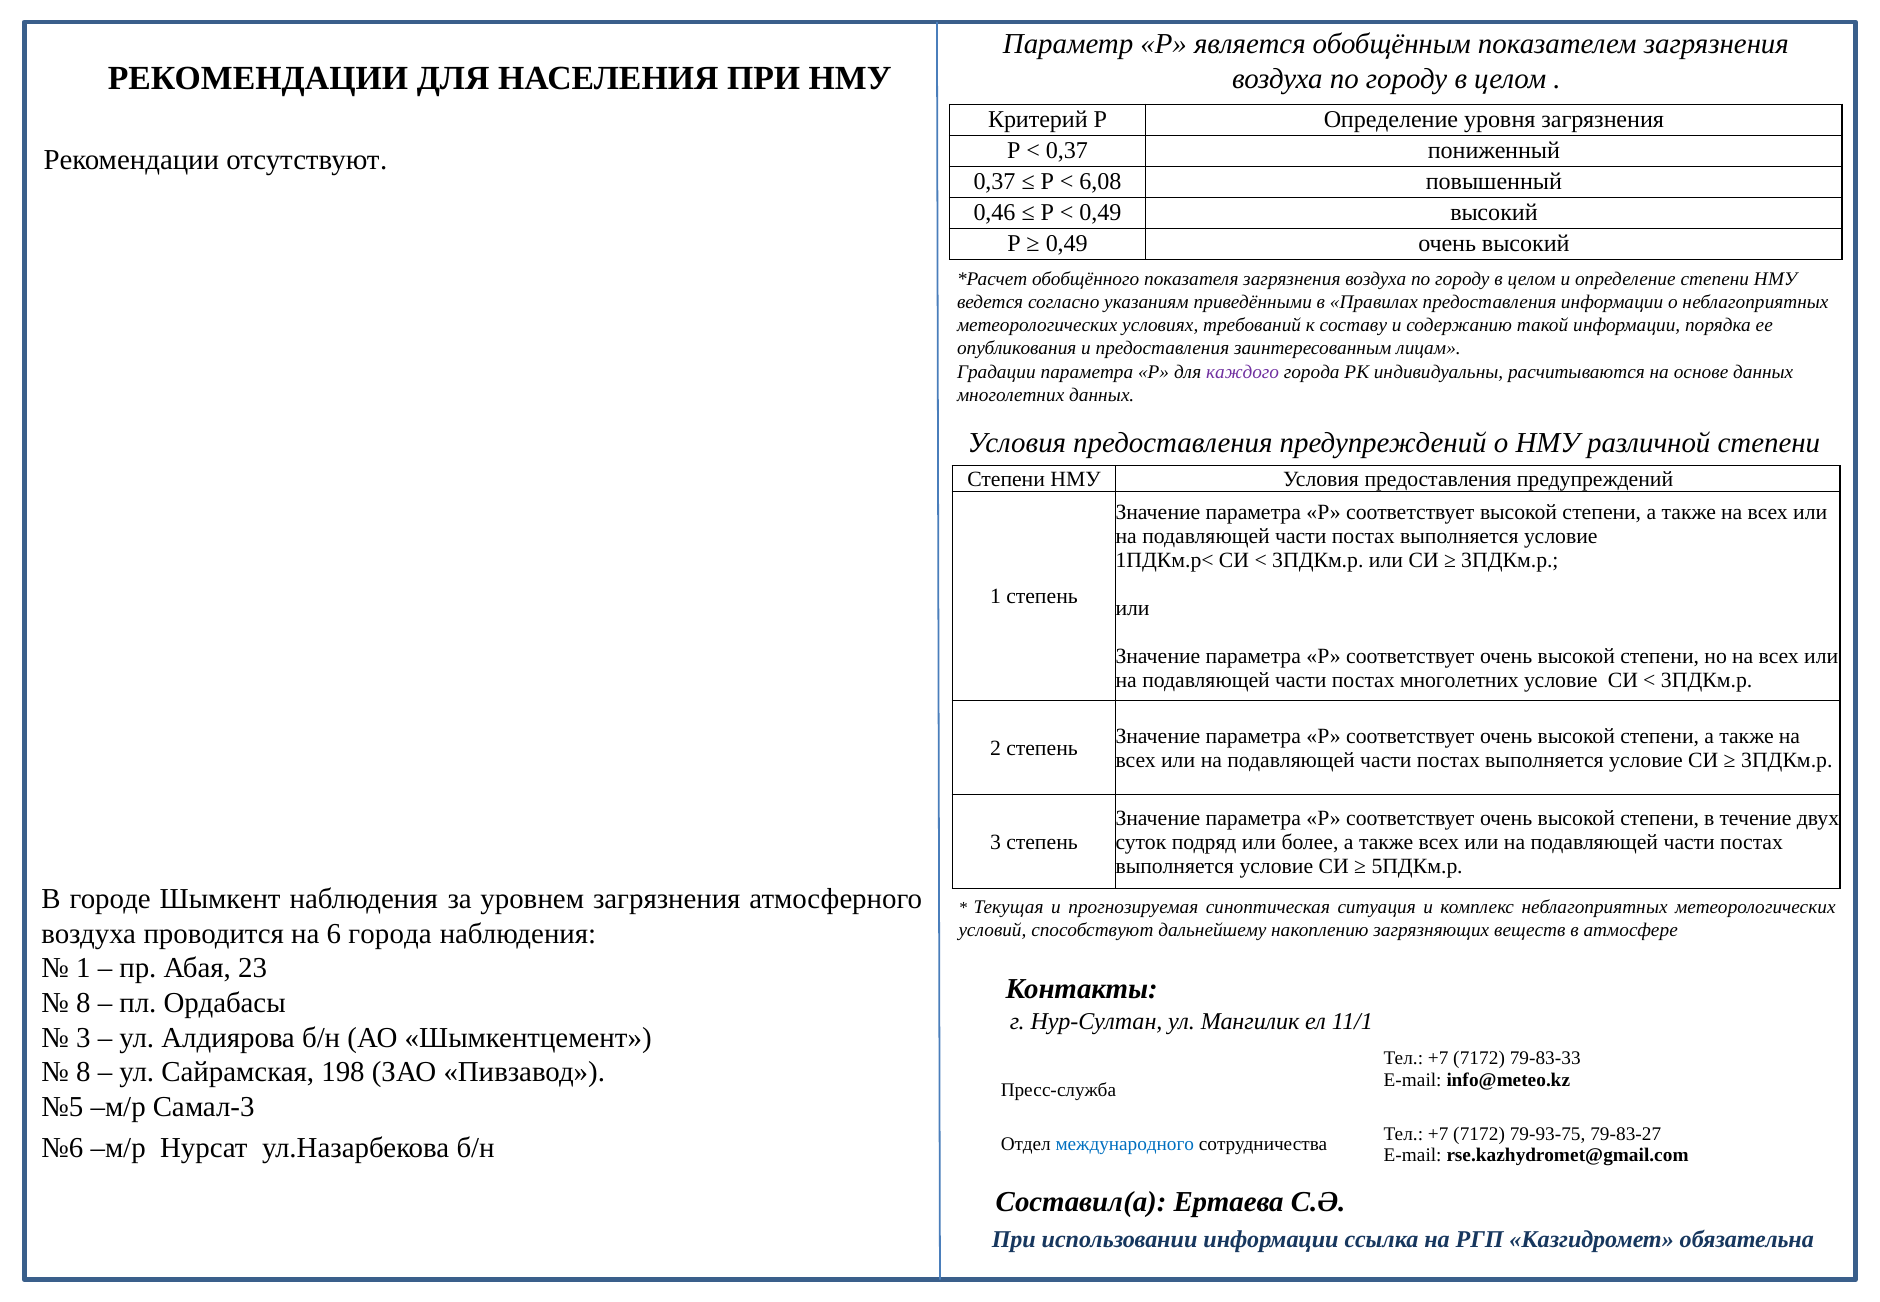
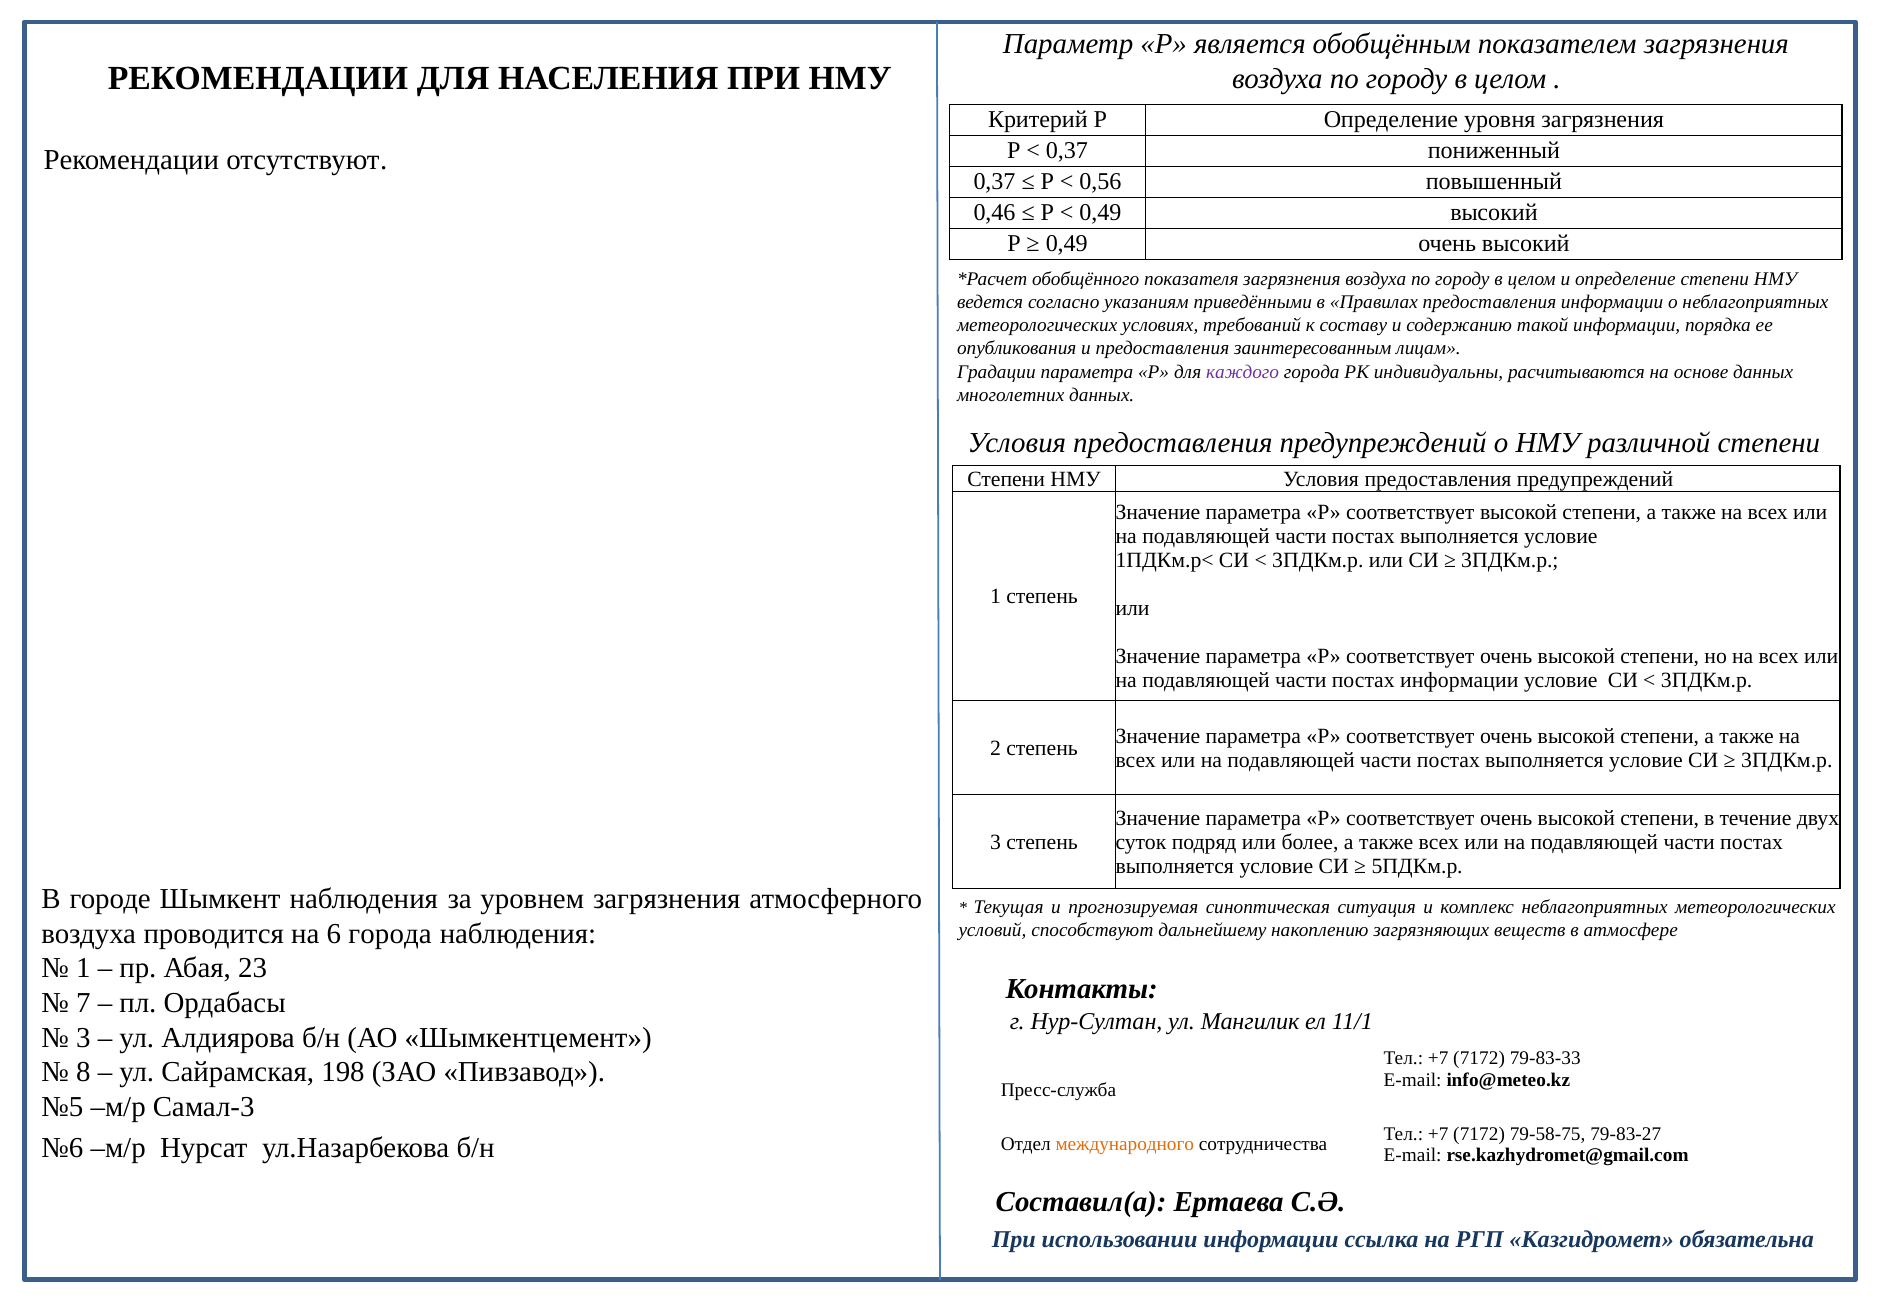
6,08: 6,08 -> 0,56 (1100, 181)
постах многолетних: многолетних -> информации (1459, 680)
8: 8 -> 7 (83, 1003)
79-93-75: 79-93-75 -> 79-58-75 (1548, 1133)
международного colour: blue -> orange (1125, 1144)
